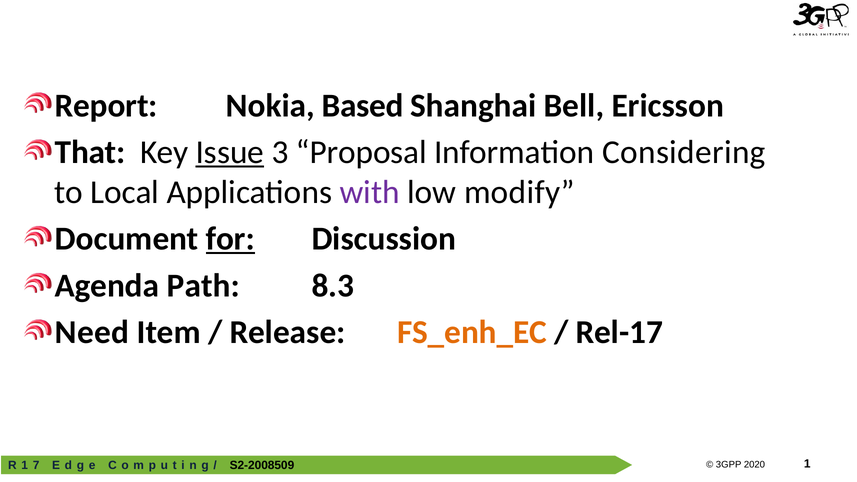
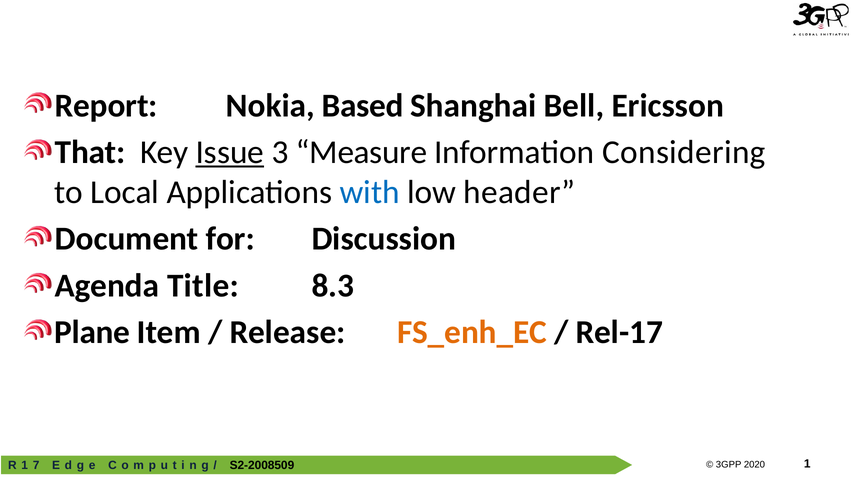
Proposal: Proposal -> Measure (361, 152)
with colour: purple -> blue (370, 192)
modify: modify -> header (519, 192)
for underline: present -> none (230, 239)
Path: Path -> Title (203, 286)
Need: Need -> Plane (92, 332)
